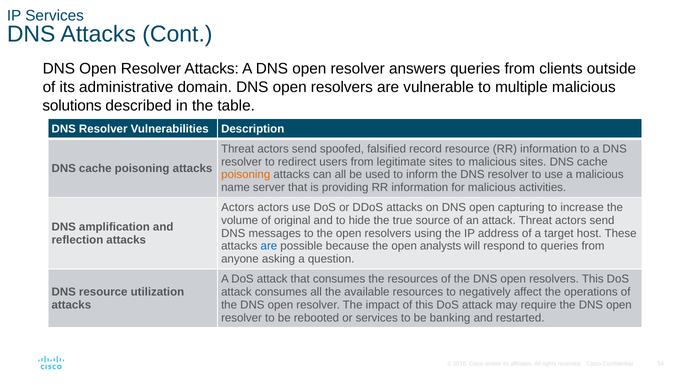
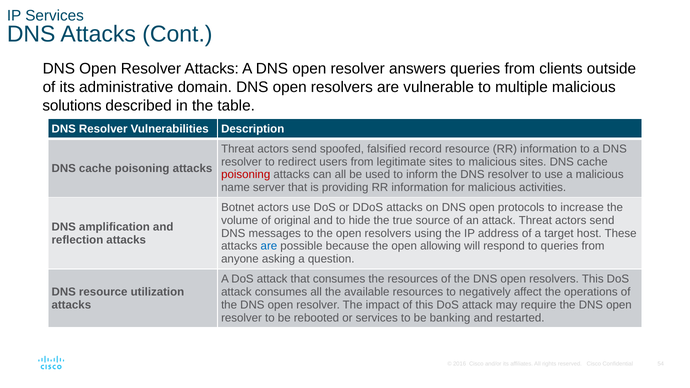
poisoning colour: orange -> red (246, 175)
Actors: Actors -> Botnet (238, 208)
capturing: capturing -> protocols (521, 208)
analysts: analysts -> allowing (441, 246)
